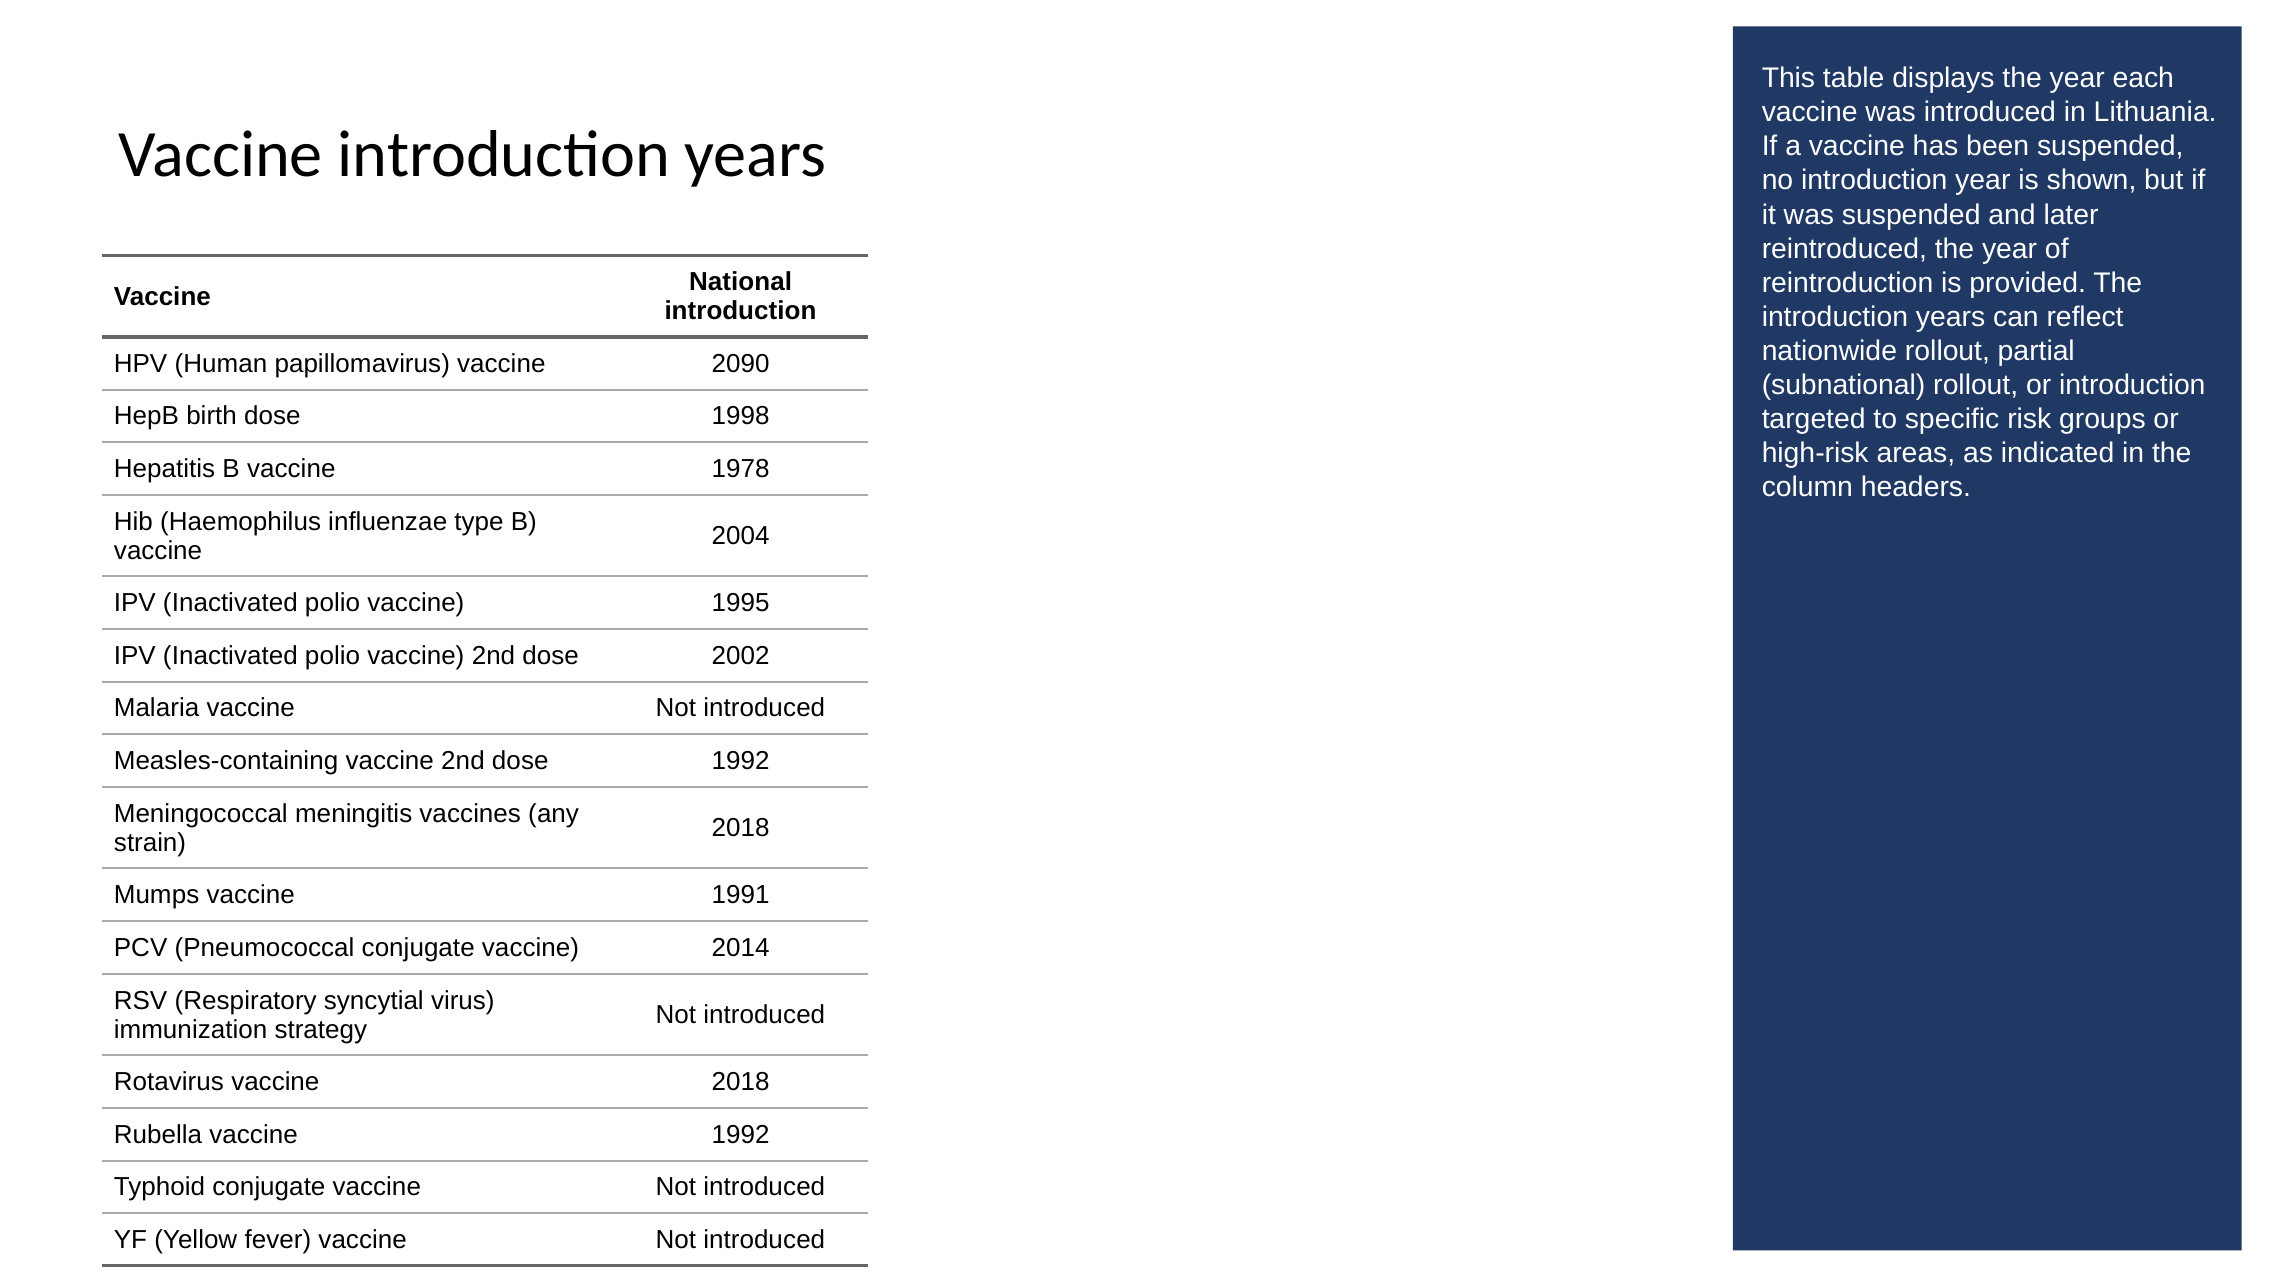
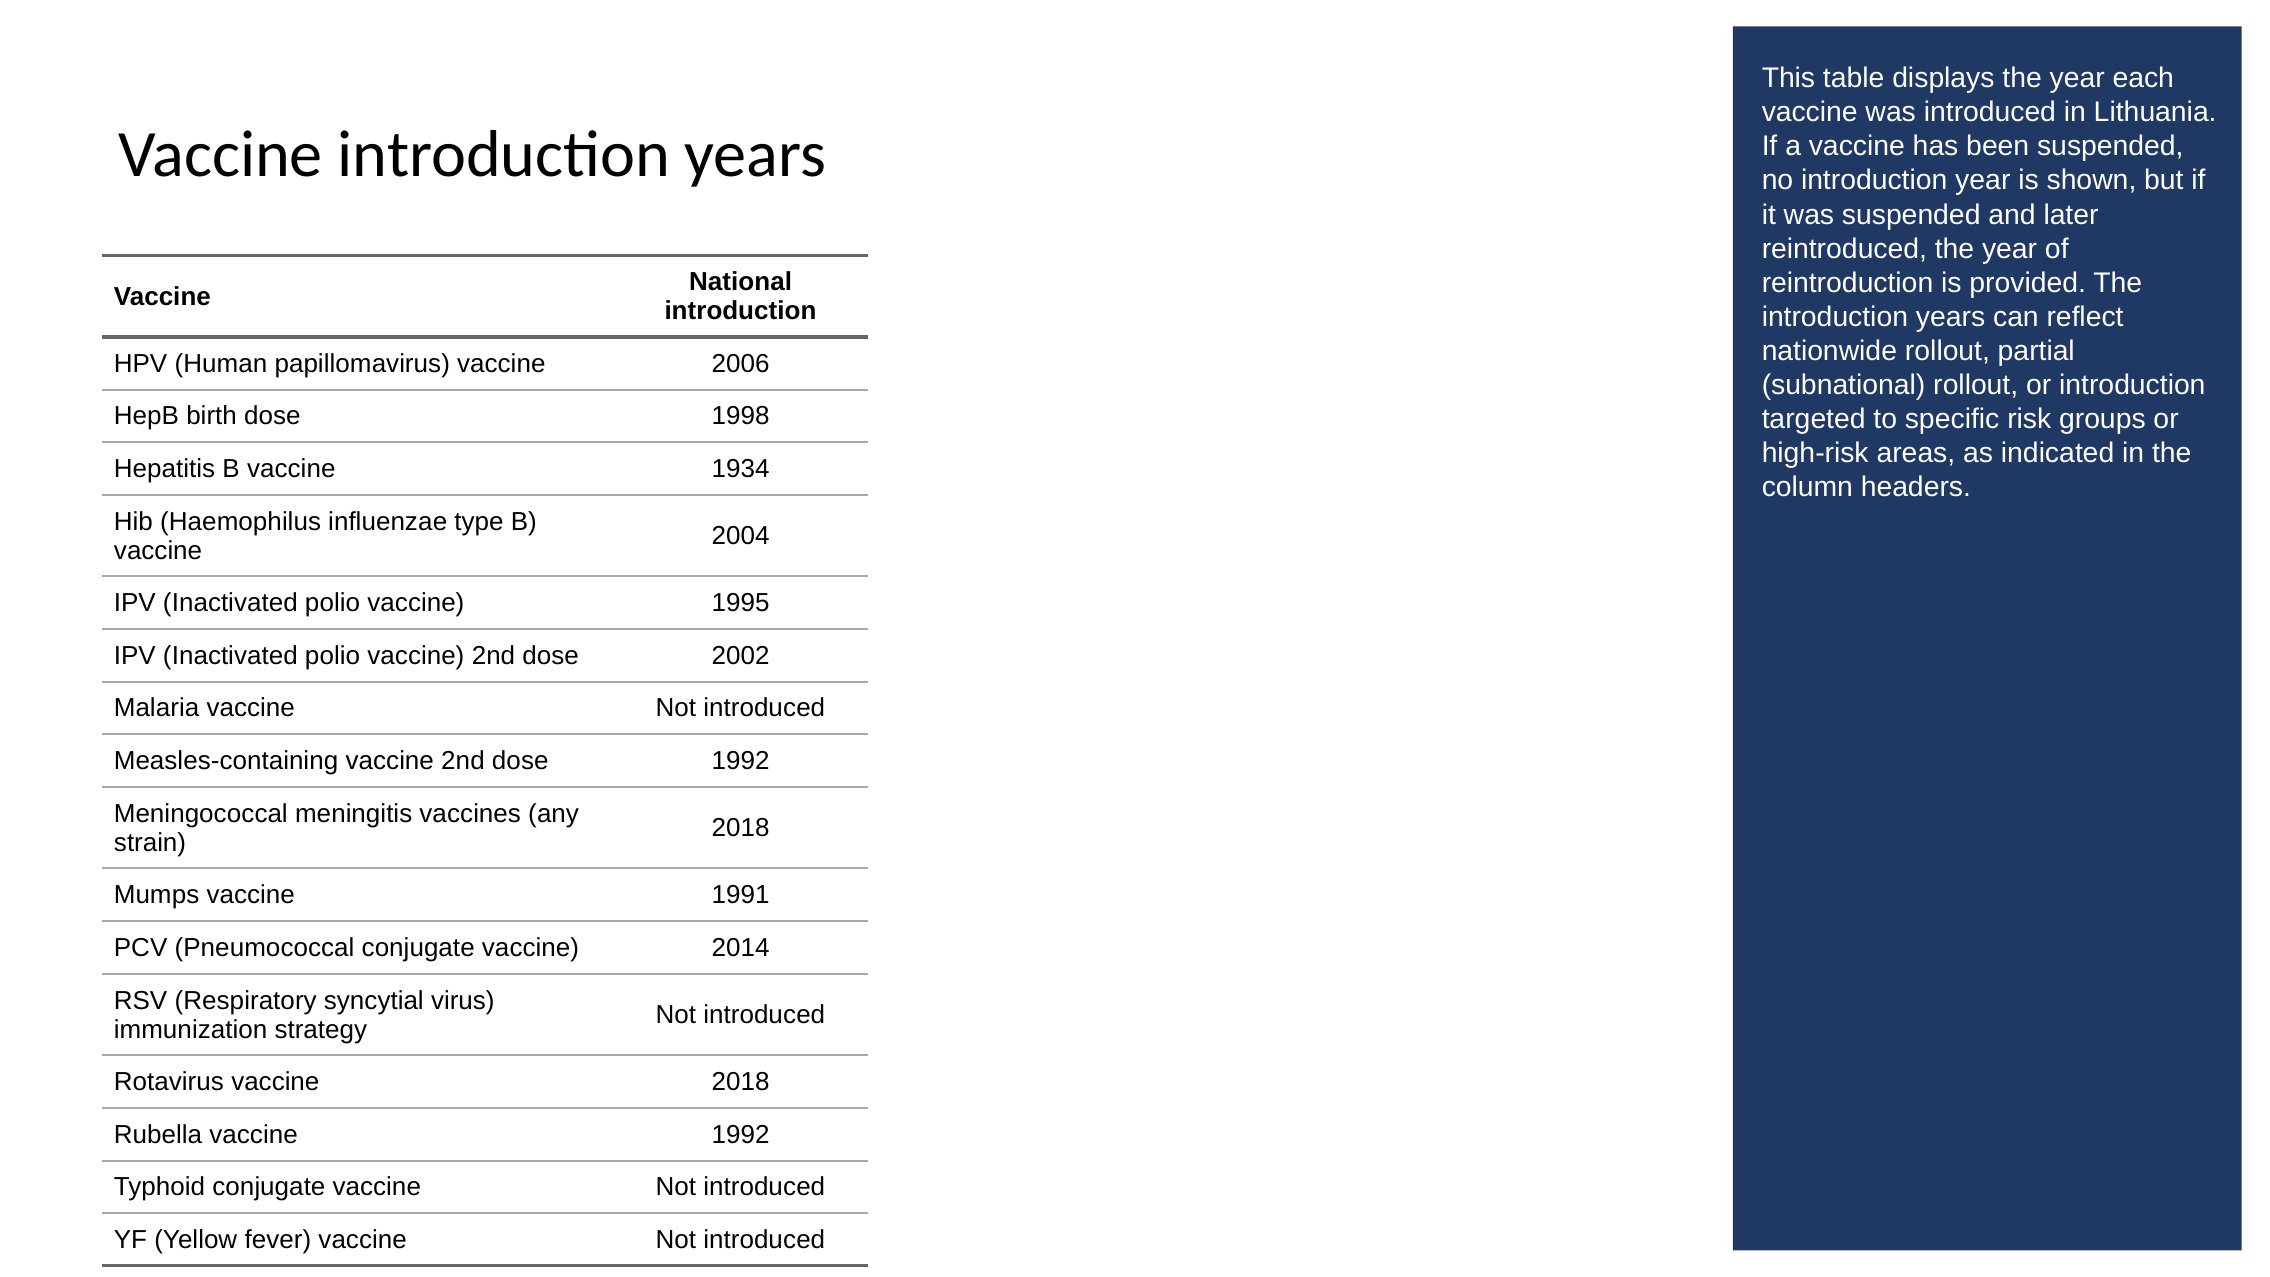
2090: 2090 -> 2006 (741, 364)
1978: 1978 -> 1934 (741, 469)
